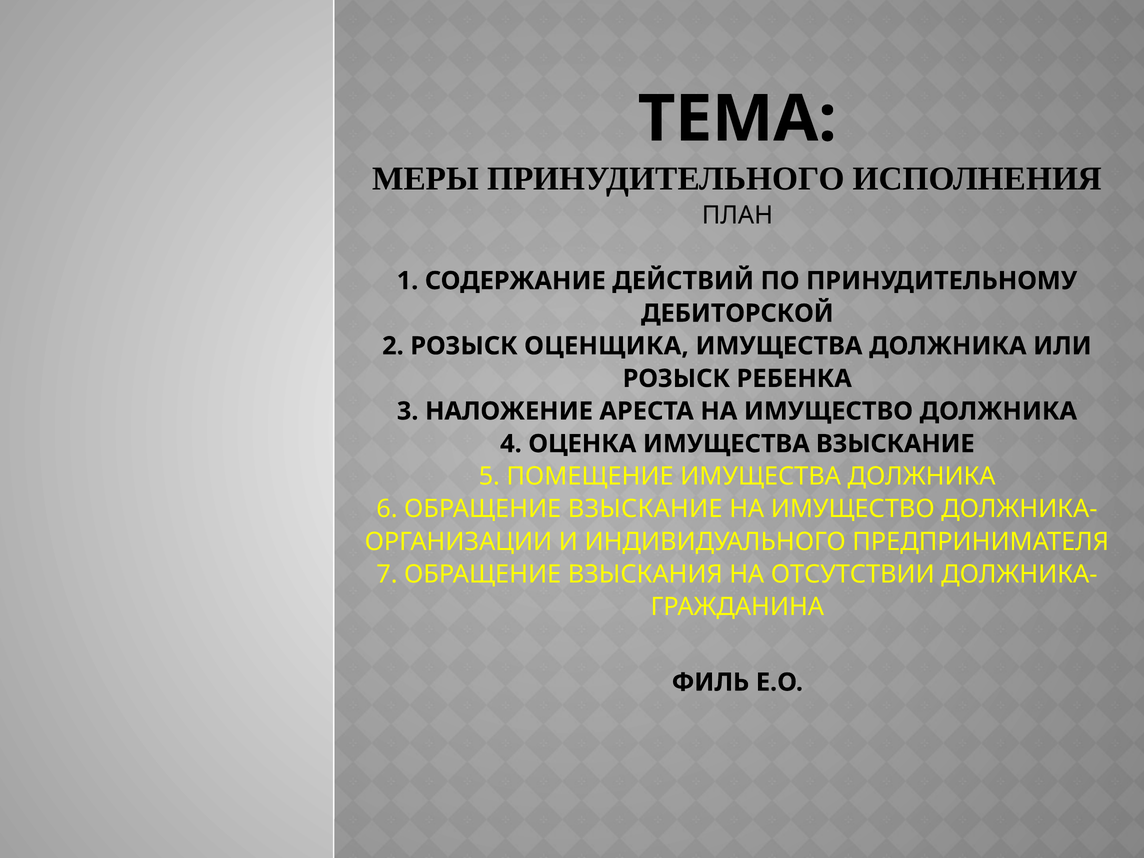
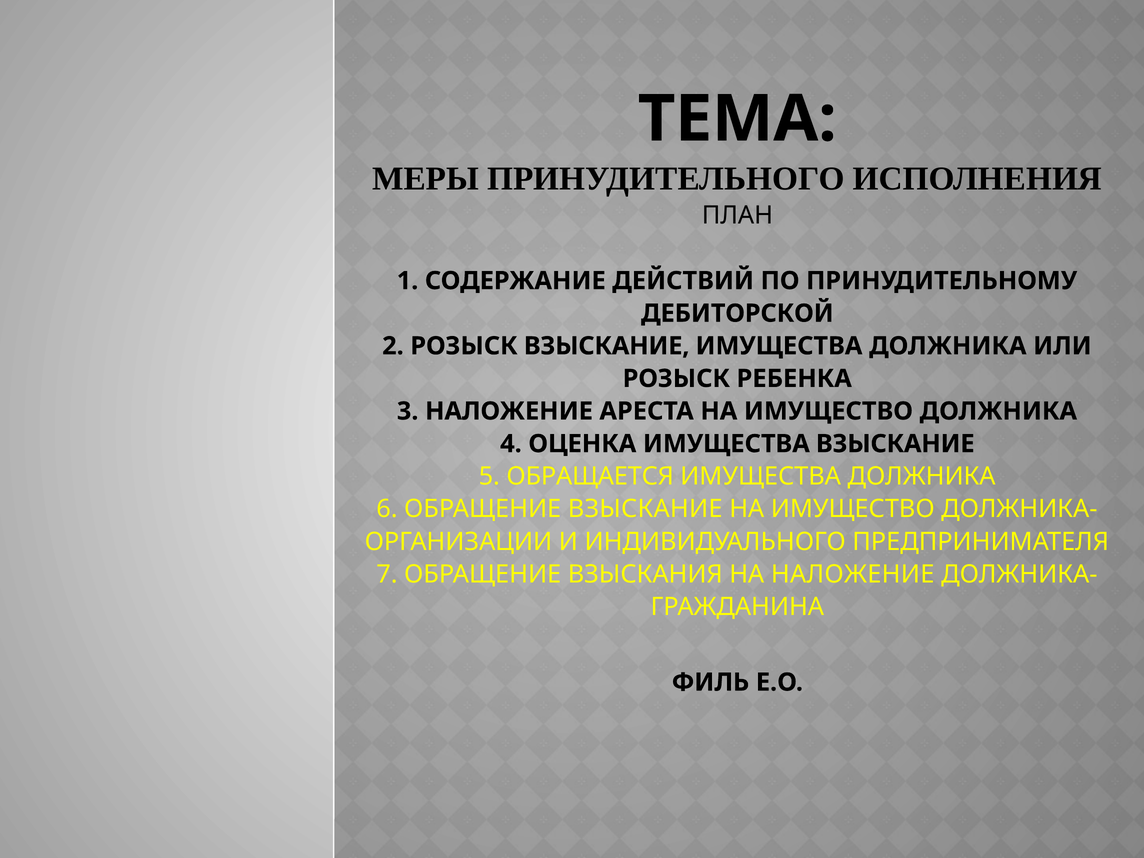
РОЗЫСК ОЦЕНЩИКА: ОЦЕНЩИКА -> ВЗЫСКАНИЕ (607, 346)
ПОМЕЩЕНИЕ: ПОМЕЩЕНИЕ -> ОБРАЩАЕТСЯ (590, 476)
НА ОТСУТСТВИИ: ОТСУТСТВИИ -> НАЛОЖЕНИЕ (853, 574)
